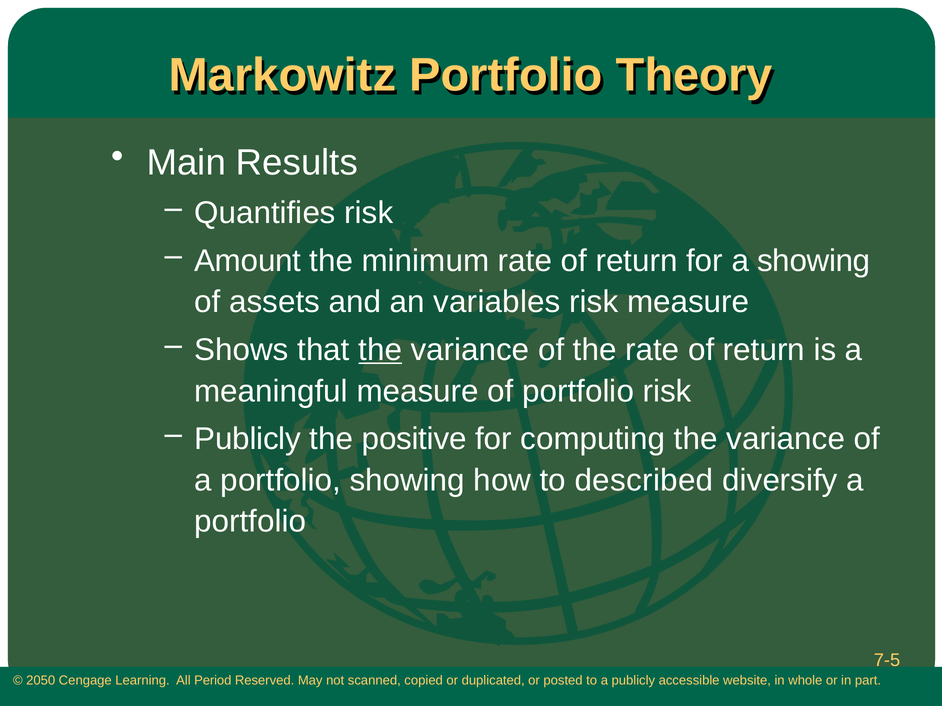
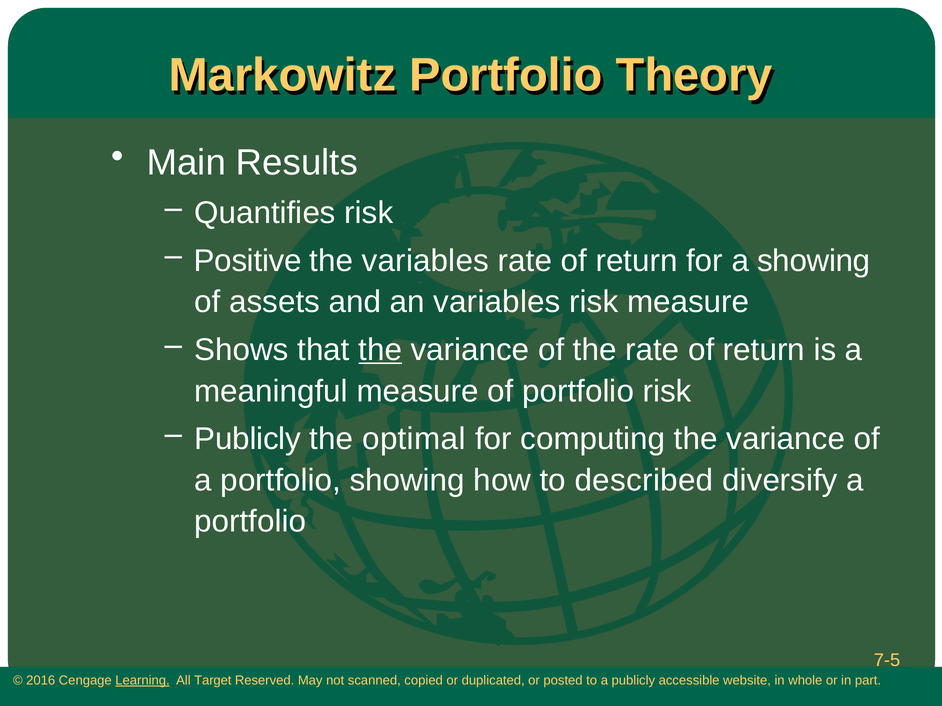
Amount: Amount -> Positive (248, 261)
the minimum: minimum -> variables (425, 261)
positive: positive -> optimal (414, 439)
2050: 2050 -> 2016 (41, 681)
Learning underline: none -> present (142, 681)
Period: Period -> Target (213, 681)
